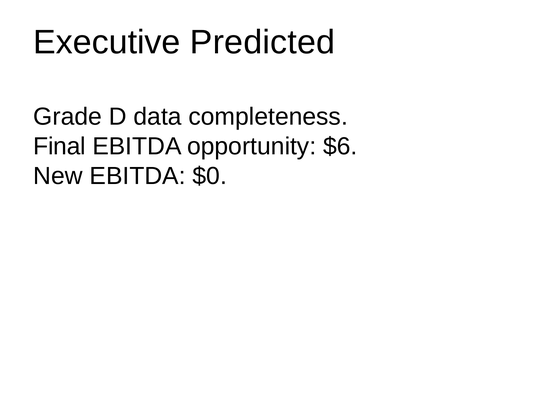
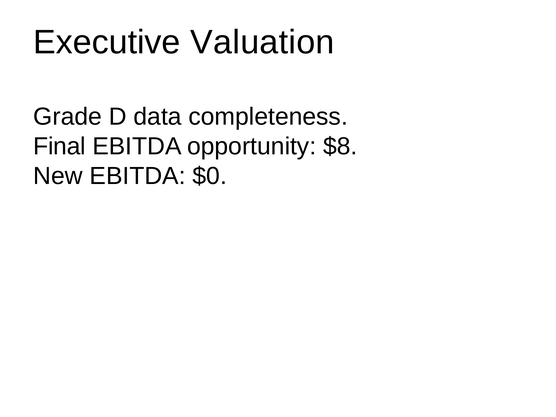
Predicted: Predicted -> Valuation (262, 42)
$6: $6 -> $8 (340, 146)
